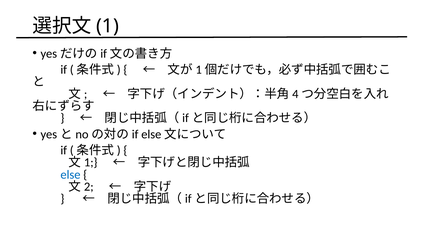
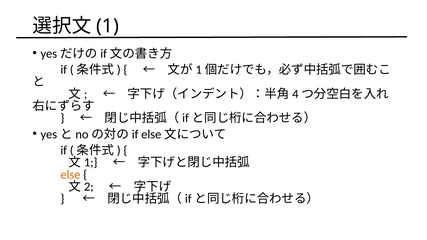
else colour: blue -> orange (70, 175)
